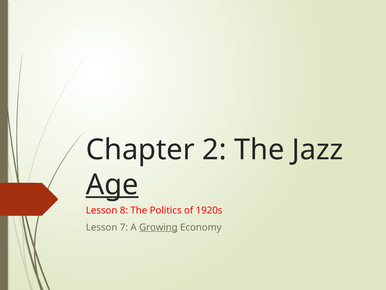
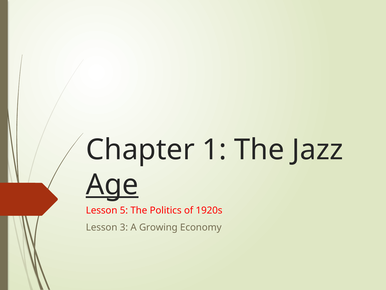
2: 2 -> 1 (214, 150)
8: 8 -> 5 (124, 210)
7: 7 -> 3 (124, 227)
Growing underline: present -> none (158, 227)
